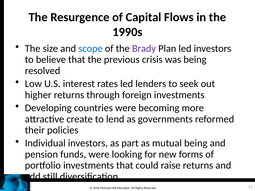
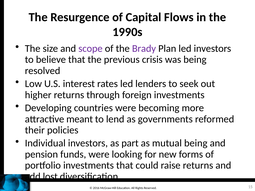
scope colour: blue -> purple (90, 49)
create: create -> meant (80, 119)
still: still -> lost (50, 177)
